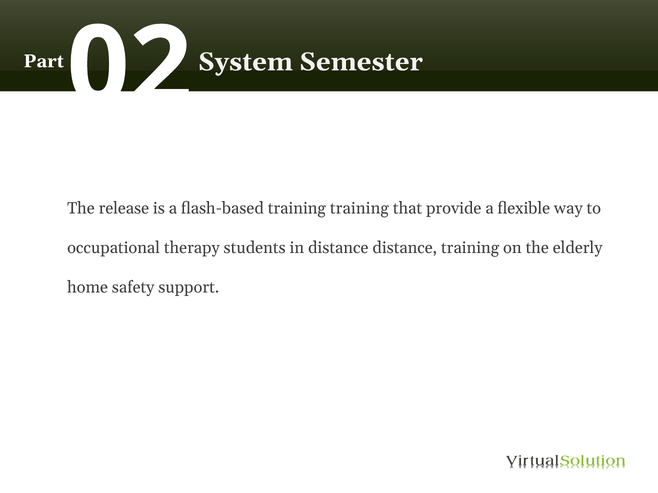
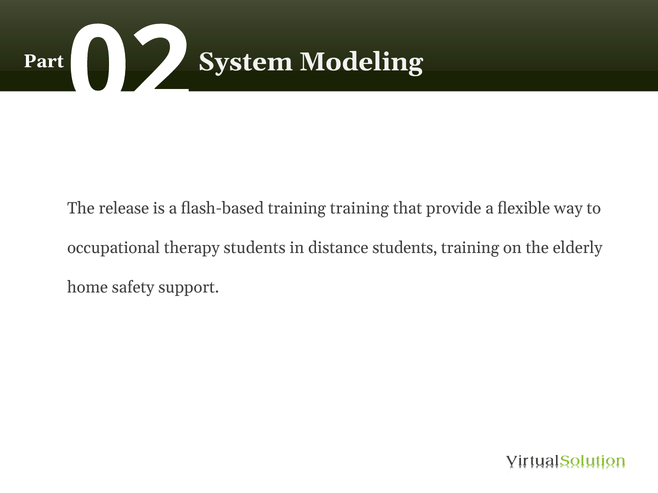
Semester: Semester -> Modeling (361, 62)
distance distance: distance -> students (405, 248)
